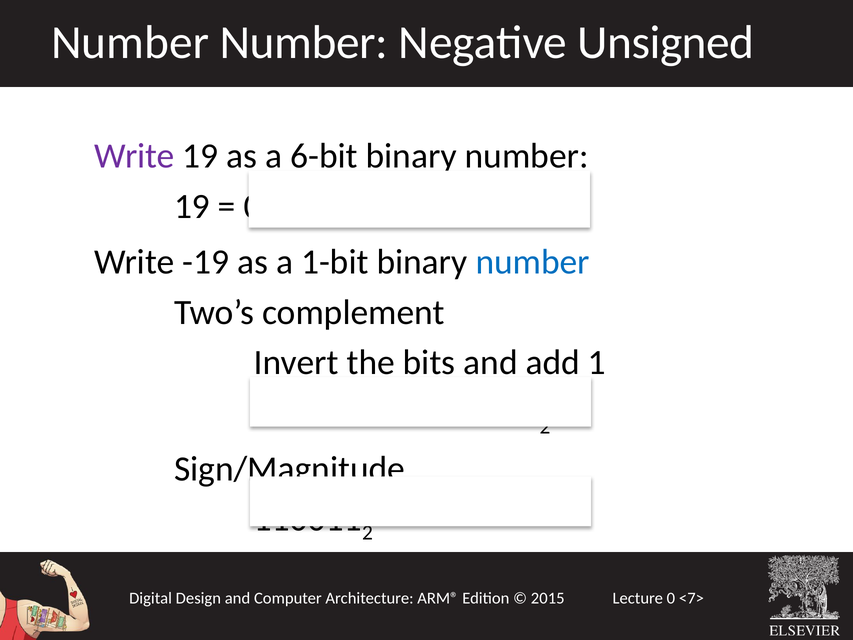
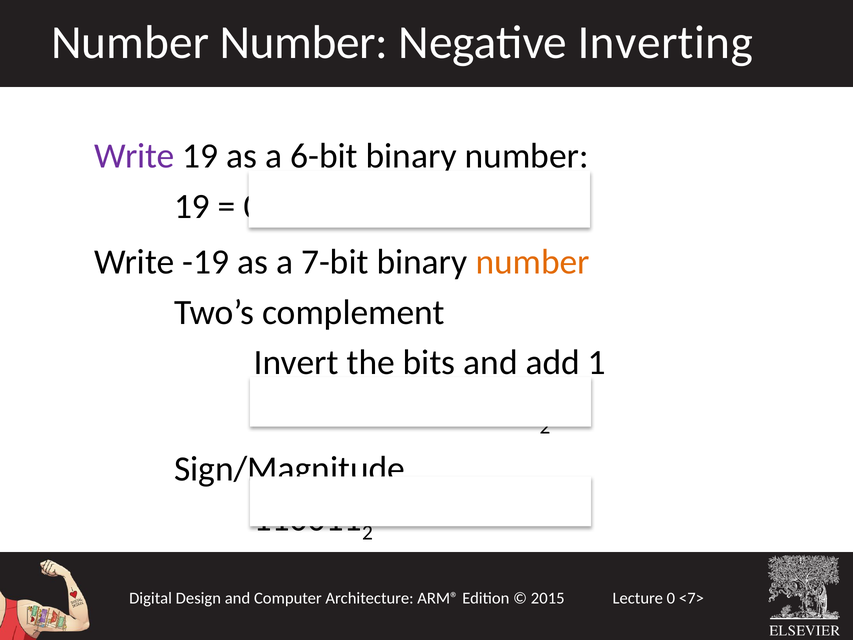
Unsigned: Unsigned -> Inverting (665, 42)
1-bit: 1-bit -> 7-bit (335, 262)
number colour: blue -> orange (533, 262)
